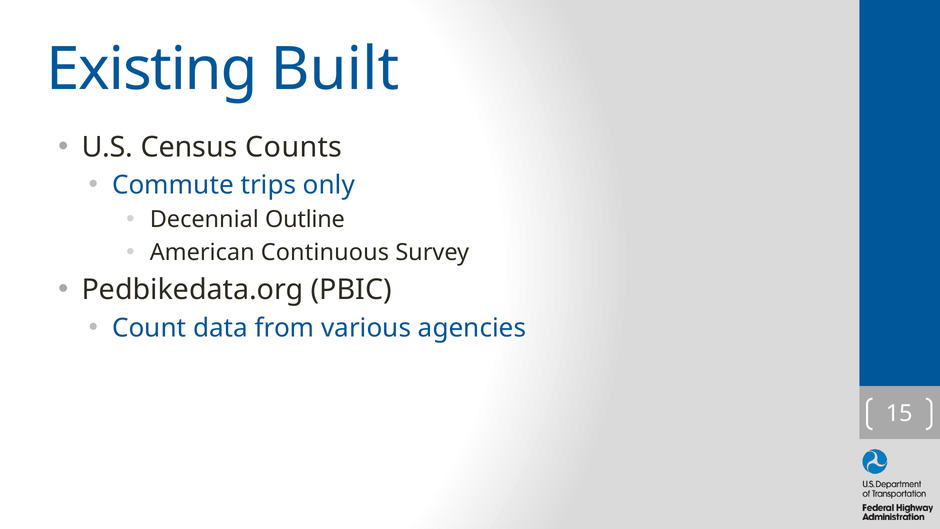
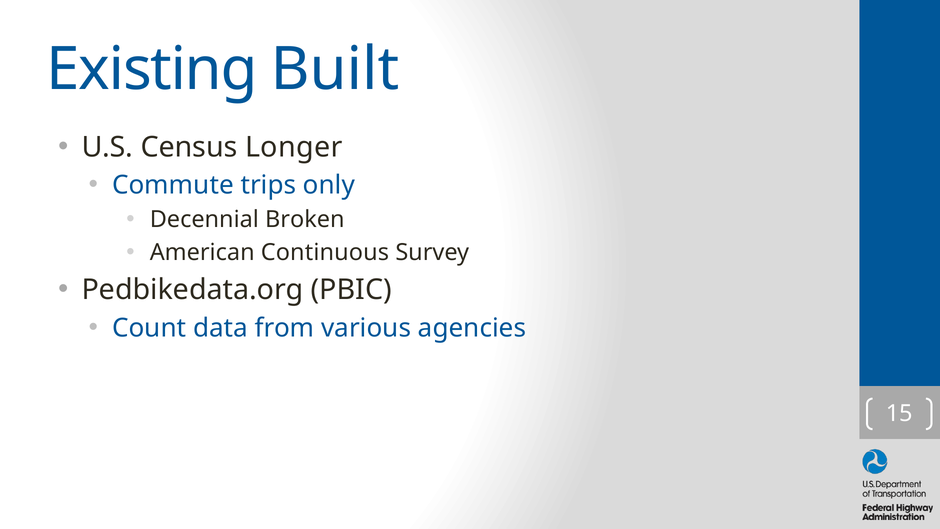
Counts: Counts -> Longer (294, 147)
Outline: Outline -> Broken (305, 220)
